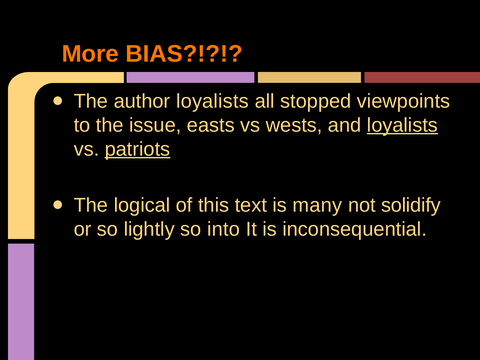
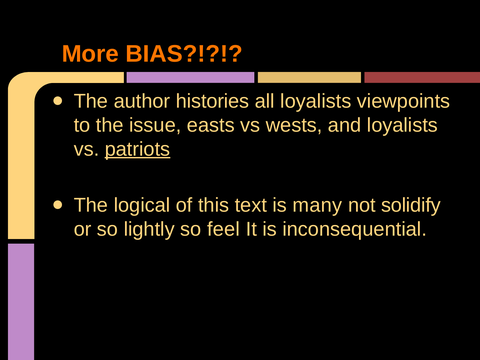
author loyalists: loyalists -> histories (213, 101)
all stopped: stopped -> loyalists (316, 101)
loyalists underline: present -> none (402, 125)
into: into -> feel (223, 229)
